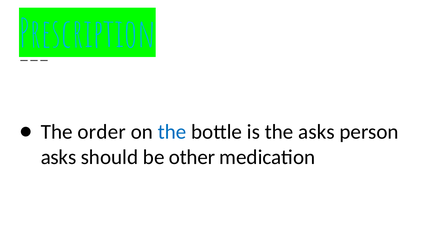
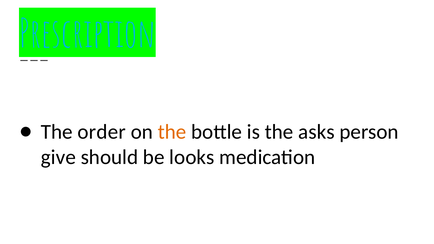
the colour: blue -> orange (172, 132)
asks: asks -> give (58, 157)
other: other -> looks (192, 157)
